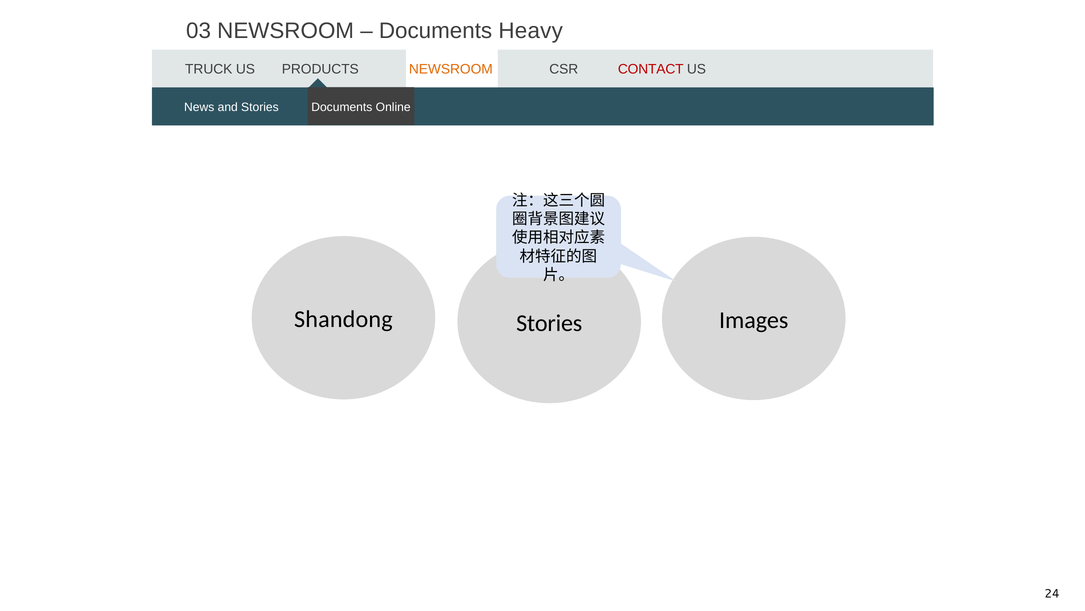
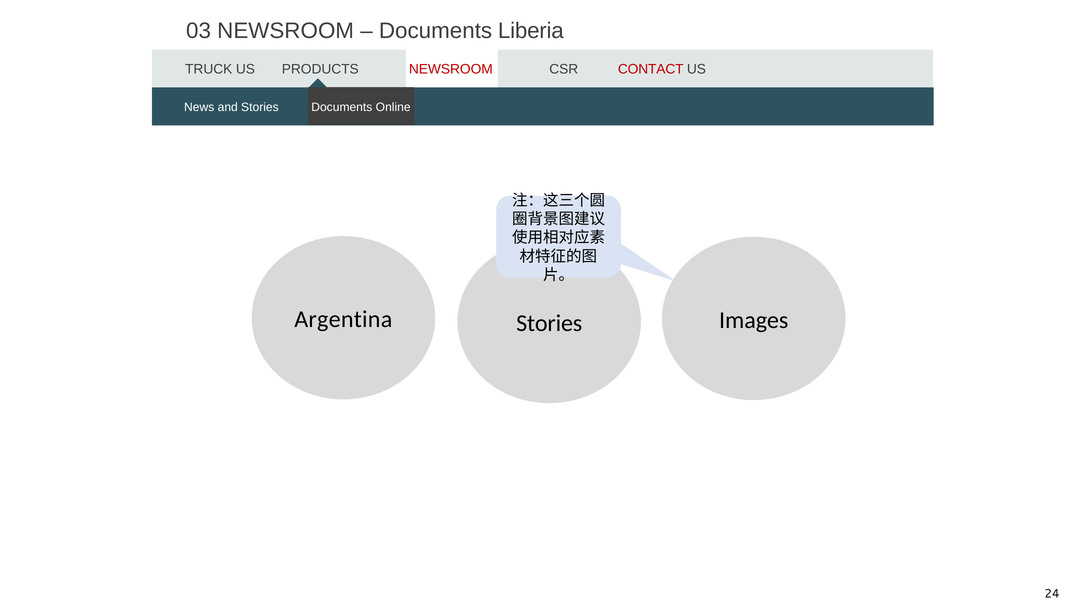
Documents Heavy: Heavy -> Liberia (531, 31)
NEWSROOM colour: orange -> red (451, 69)
Shandong: Shandong -> Argentina (343, 319)
